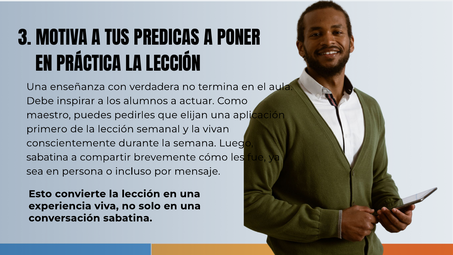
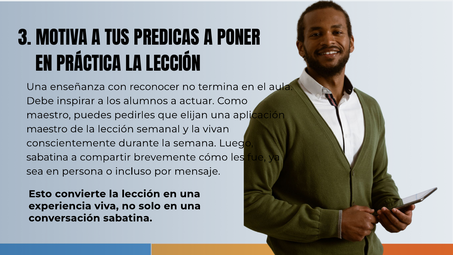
verdadera: verdadera -> reconocer (154, 87)
primero: primero -> maestro (47, 129)
